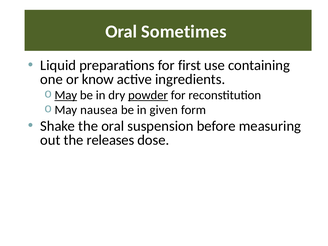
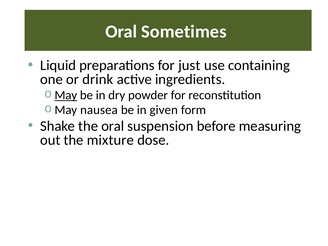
first: first -> just (189, 65)
know: know -> drink (98, 79)
powder underline: present -> none (148, 95)
releases: releases -> mixture (110, 140)
